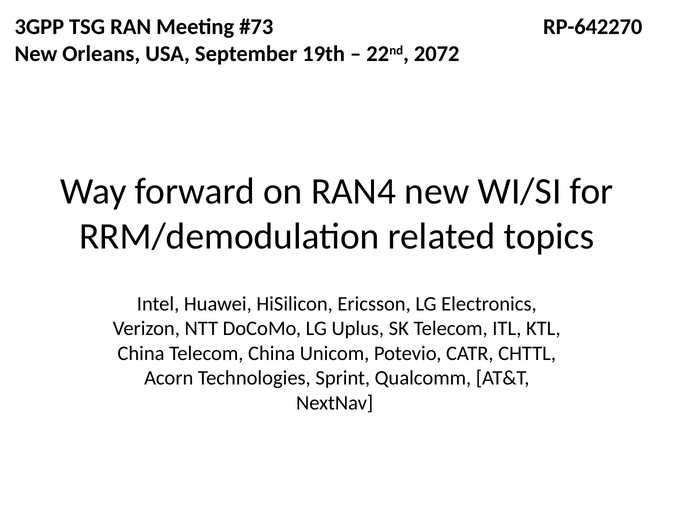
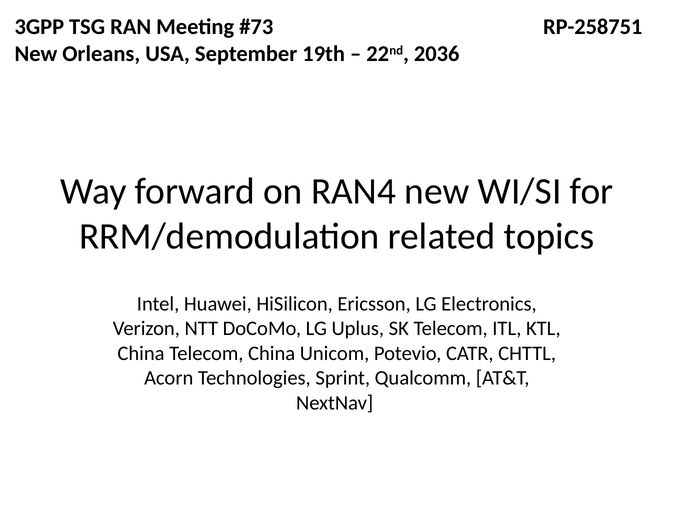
RP-642270: RP-642270 -> RP-258751 (593, 27)
2072: 2072 -> 2036 (437, 54)
